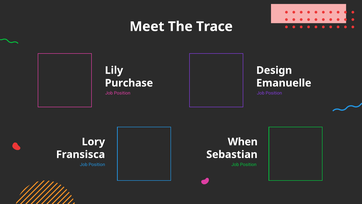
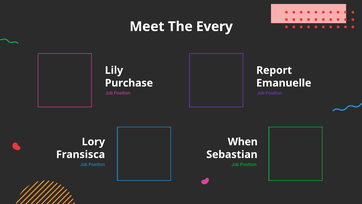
Trace: Trace -> Every (214, 26)
Design: Design -> Report (274, 70)
